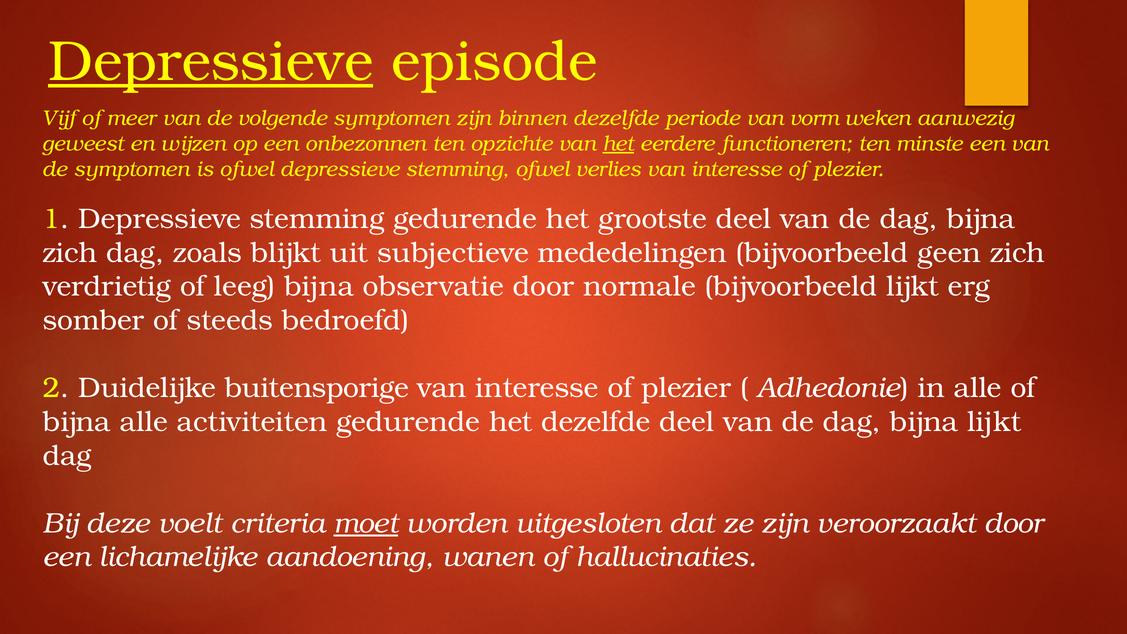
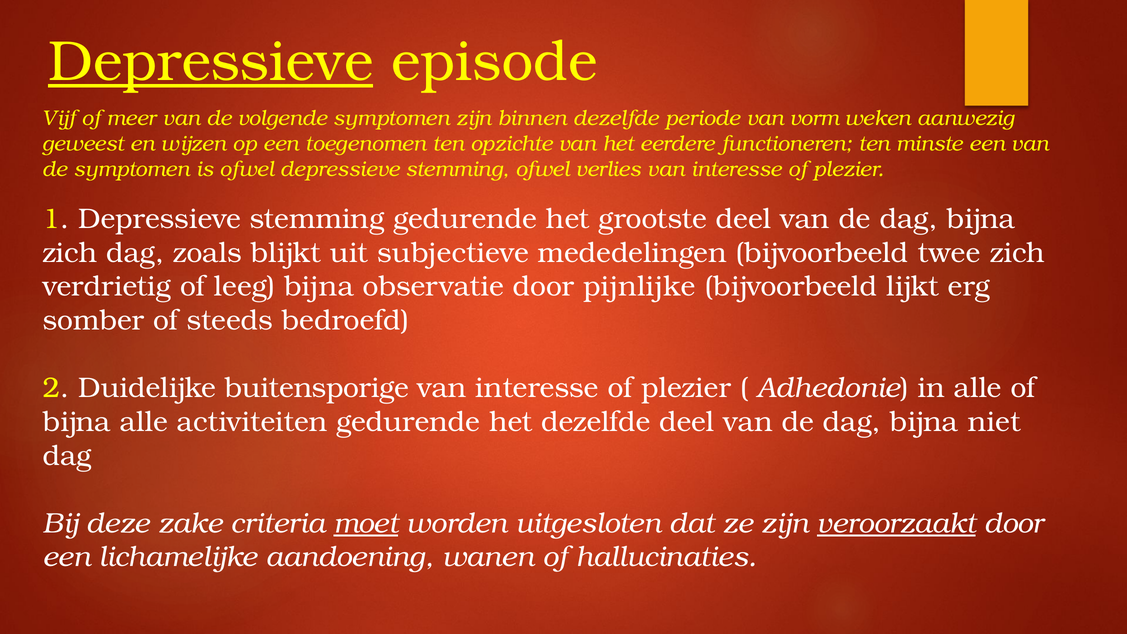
onbezonnen: onbezonnen -> toegenomen (366, 144)
het underline: present -> none (618, 144)
geen: geen -> twee (949, 253)
normale: normale -> pijnlijke (639, 287)
bijna lijkt: lijkt -> niet (994, 422)
voelt: voelt -> zake (190, 523)
veroorzaakt underline: none -> present (896, 523)
